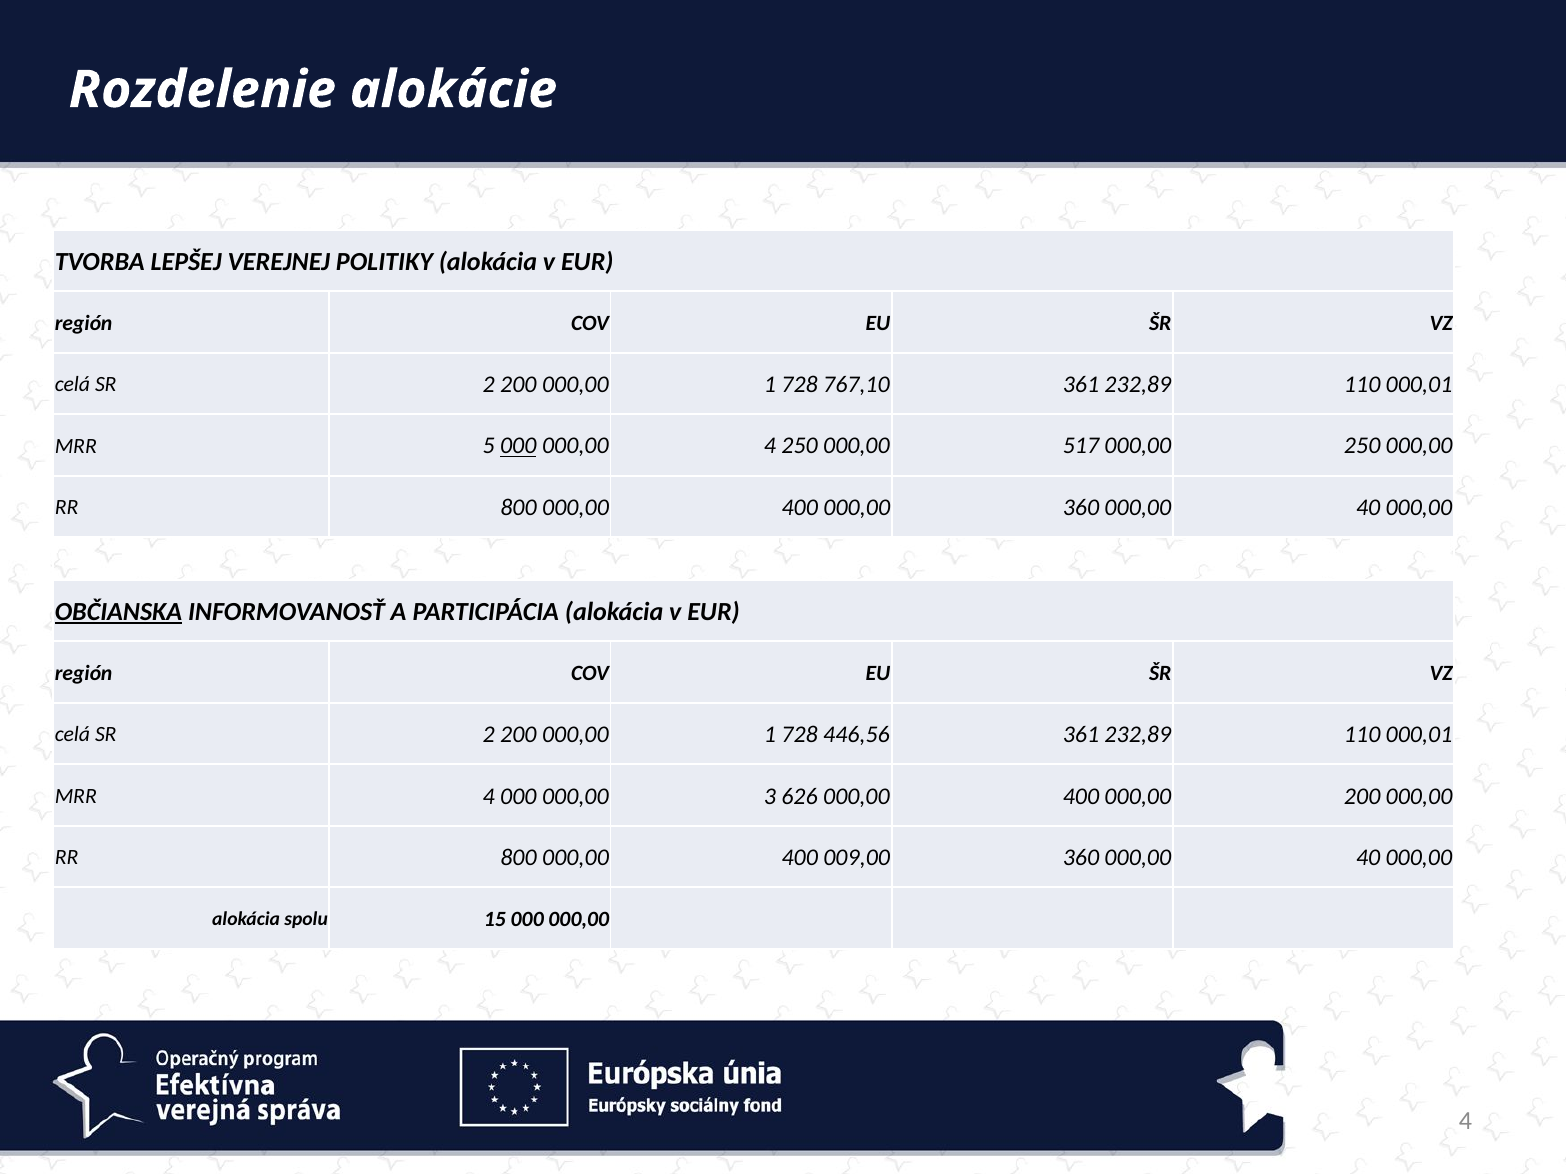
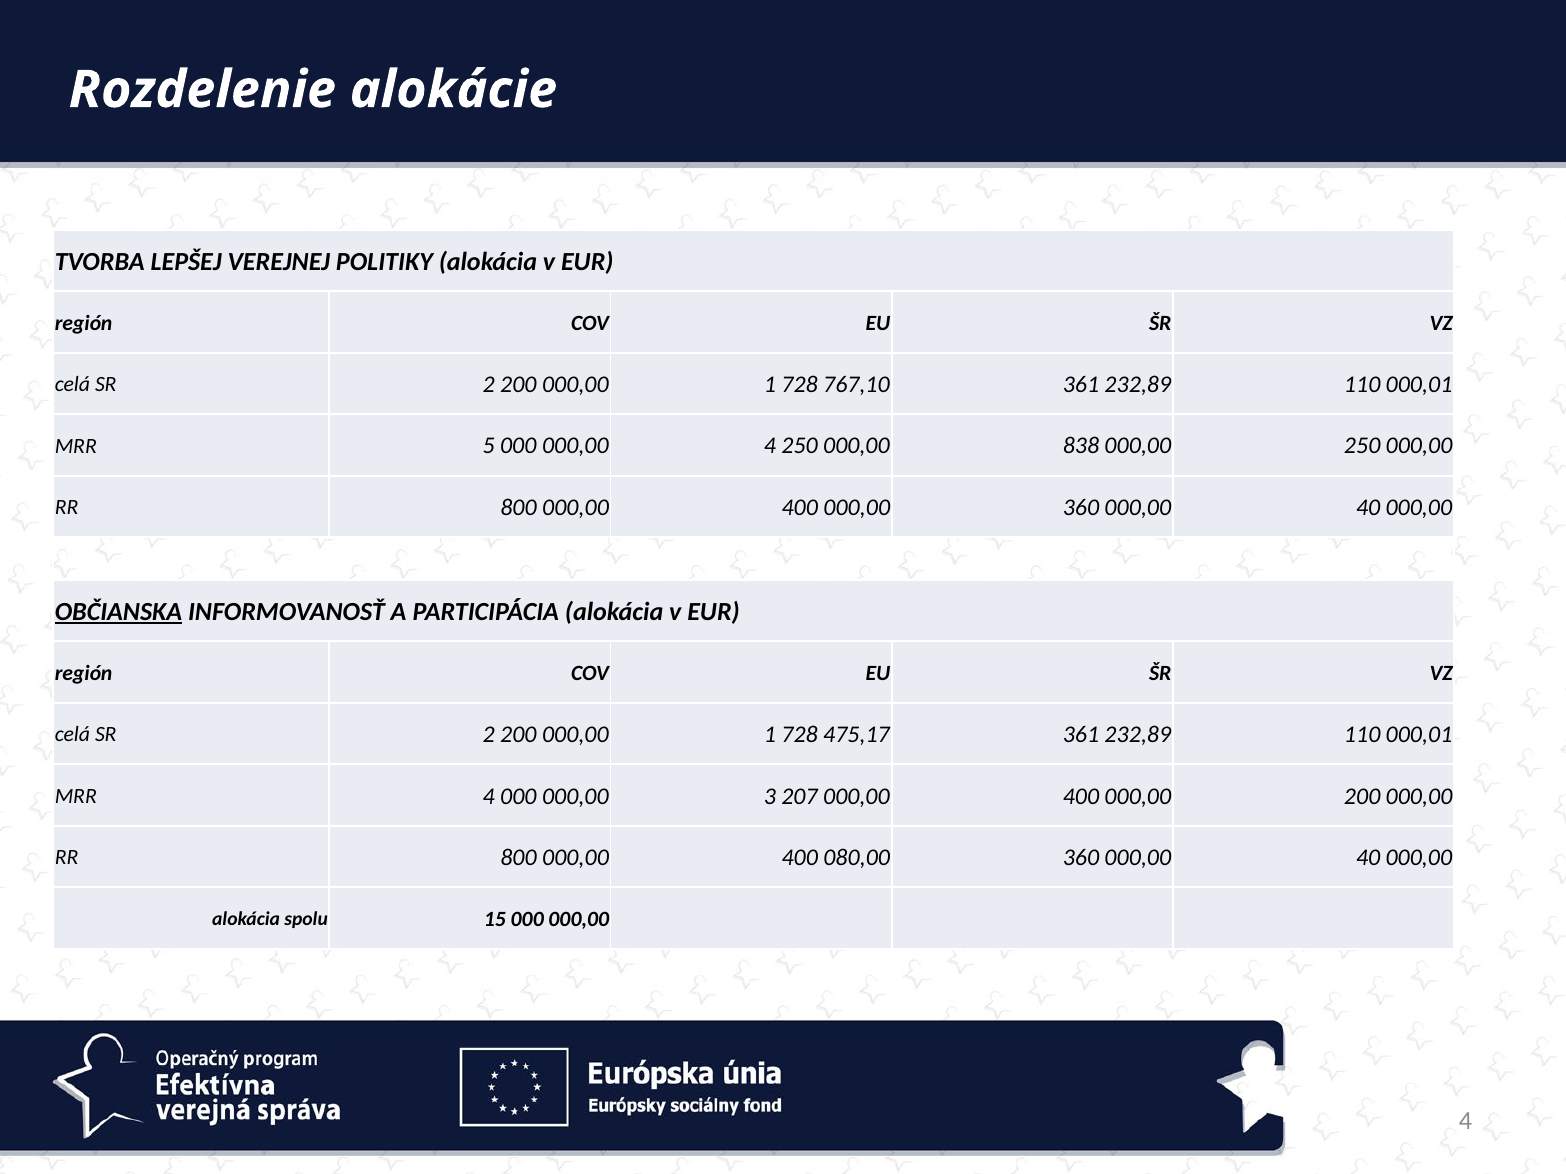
000 underline: present -> none (518, 446)
517: 517 -> 838 (1081, 446)
446,56: 446,56 -> 475,17 (857, 735)
626: 626 -> 207 (799, 797)
009,00: 009,00 -> 080,00 (857, 858)
